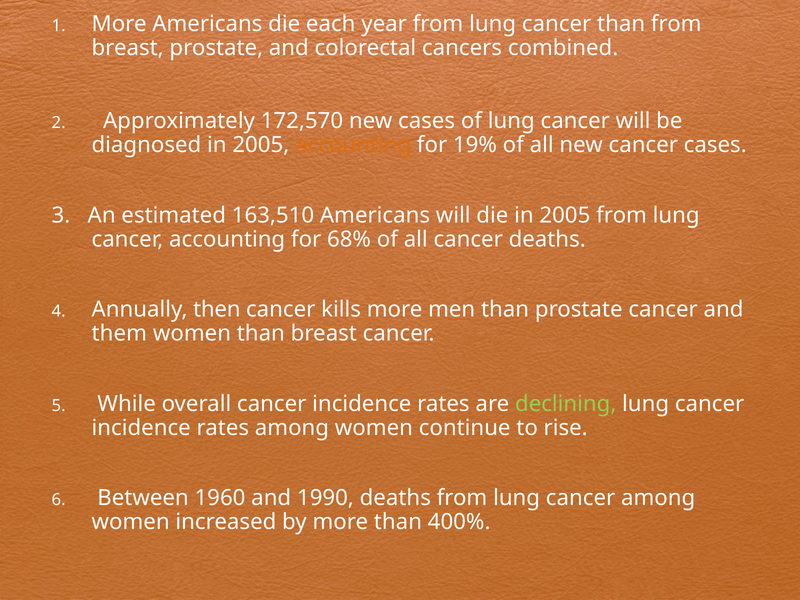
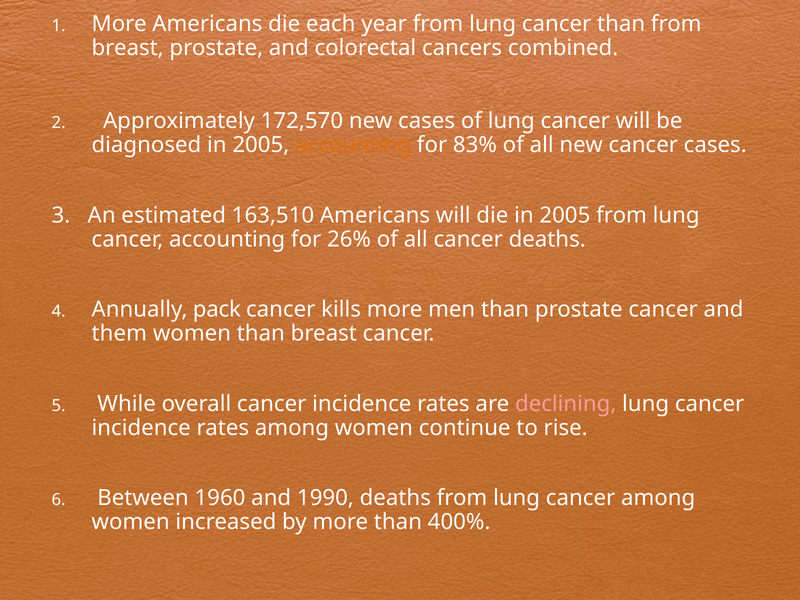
19%: 19% -> 83% (475, 145)
68%: 68% -> 26% (349, 239)
then: then -> pack (217, 309)
declining colour: light green -> pink (566, 404)
